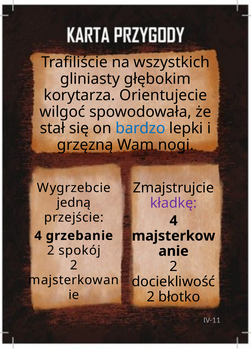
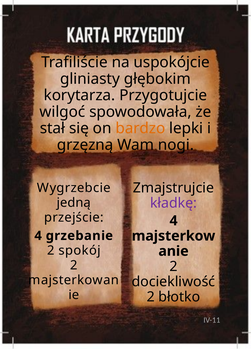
wszystkich: wszystkich -> uspokójcie (172, 62)
Orientujecie: Orientujecie -> Przygotujcie (163, 95)
bardzo colour: blue -> orange (140, 128)
